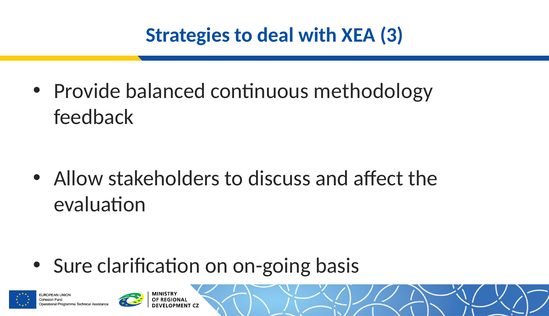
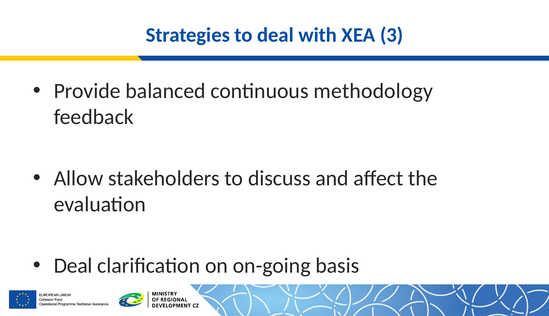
Sure: Sure -> Deal (73, 266)
